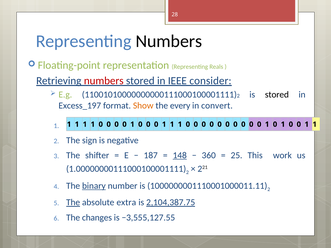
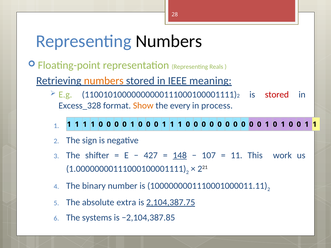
numbers colour: red -> orange (104, 81)
consider: consider -> meaning (210, 81)
stored colour: black -> red (277, 95)
Excess_197: Excess_197 -> Excess_328 (80, 106)
convert: convert -> process (217, 106)
187: 187 -> 427 (151, 156)
360: 360 -> 107 (209, 156)
25: 25 -> 11 (237, 156)
binary underline: present -> none (94, 186)
The underline: present -> none (73, 203)
changes: changes -> systems (97, 218)
−3,555,127.55: −3,555,127.55 -> −2,104,387.85 (148, 218)
